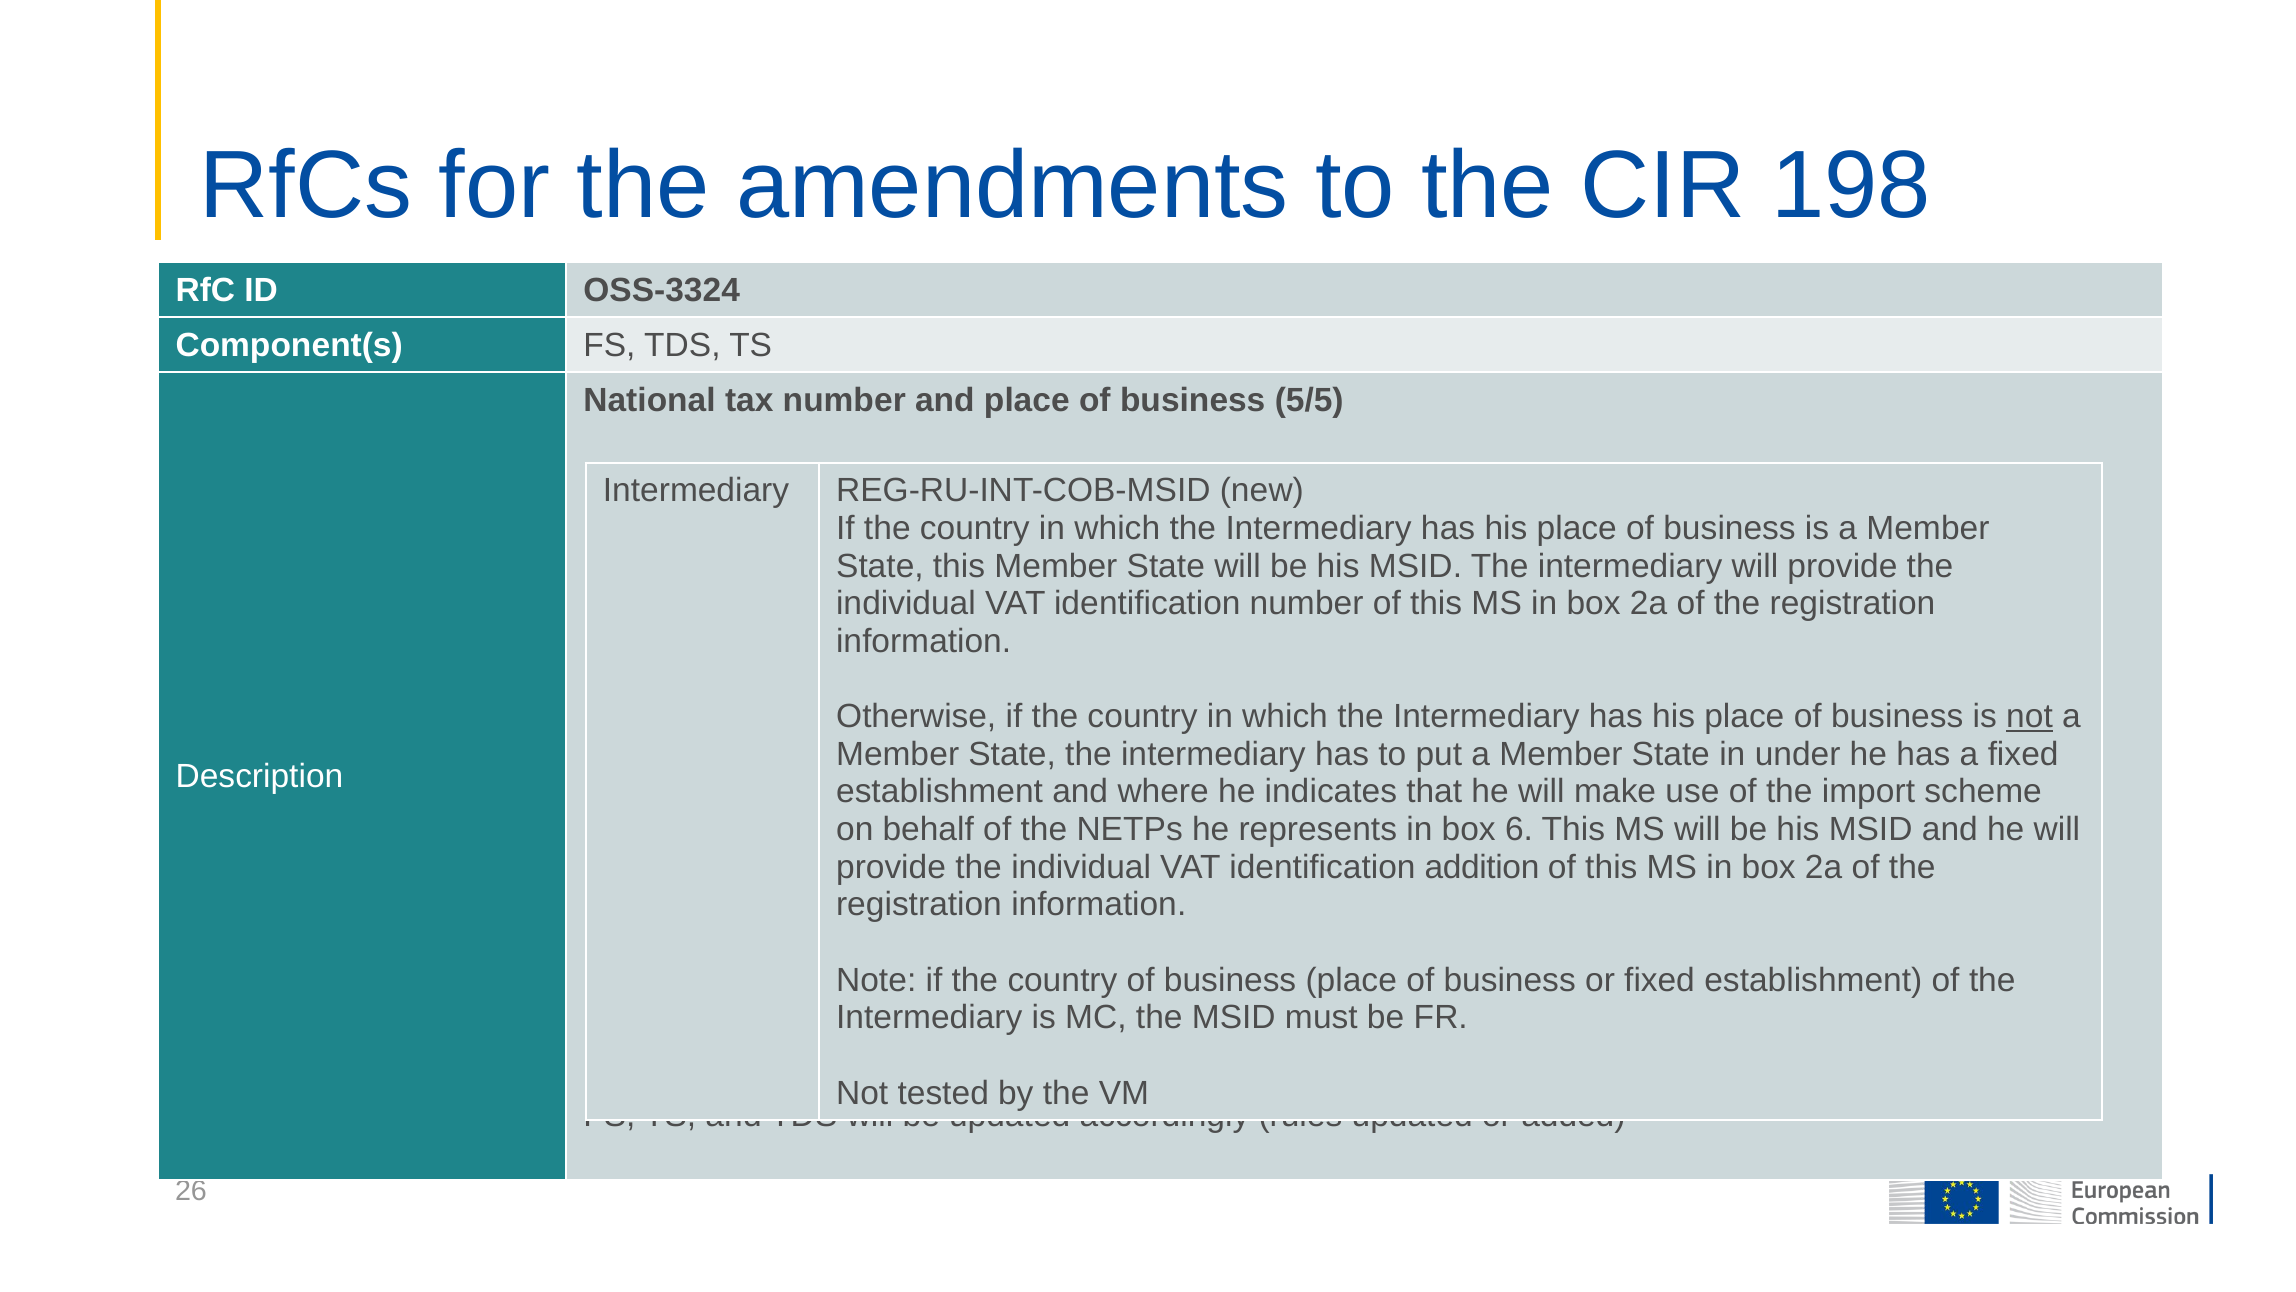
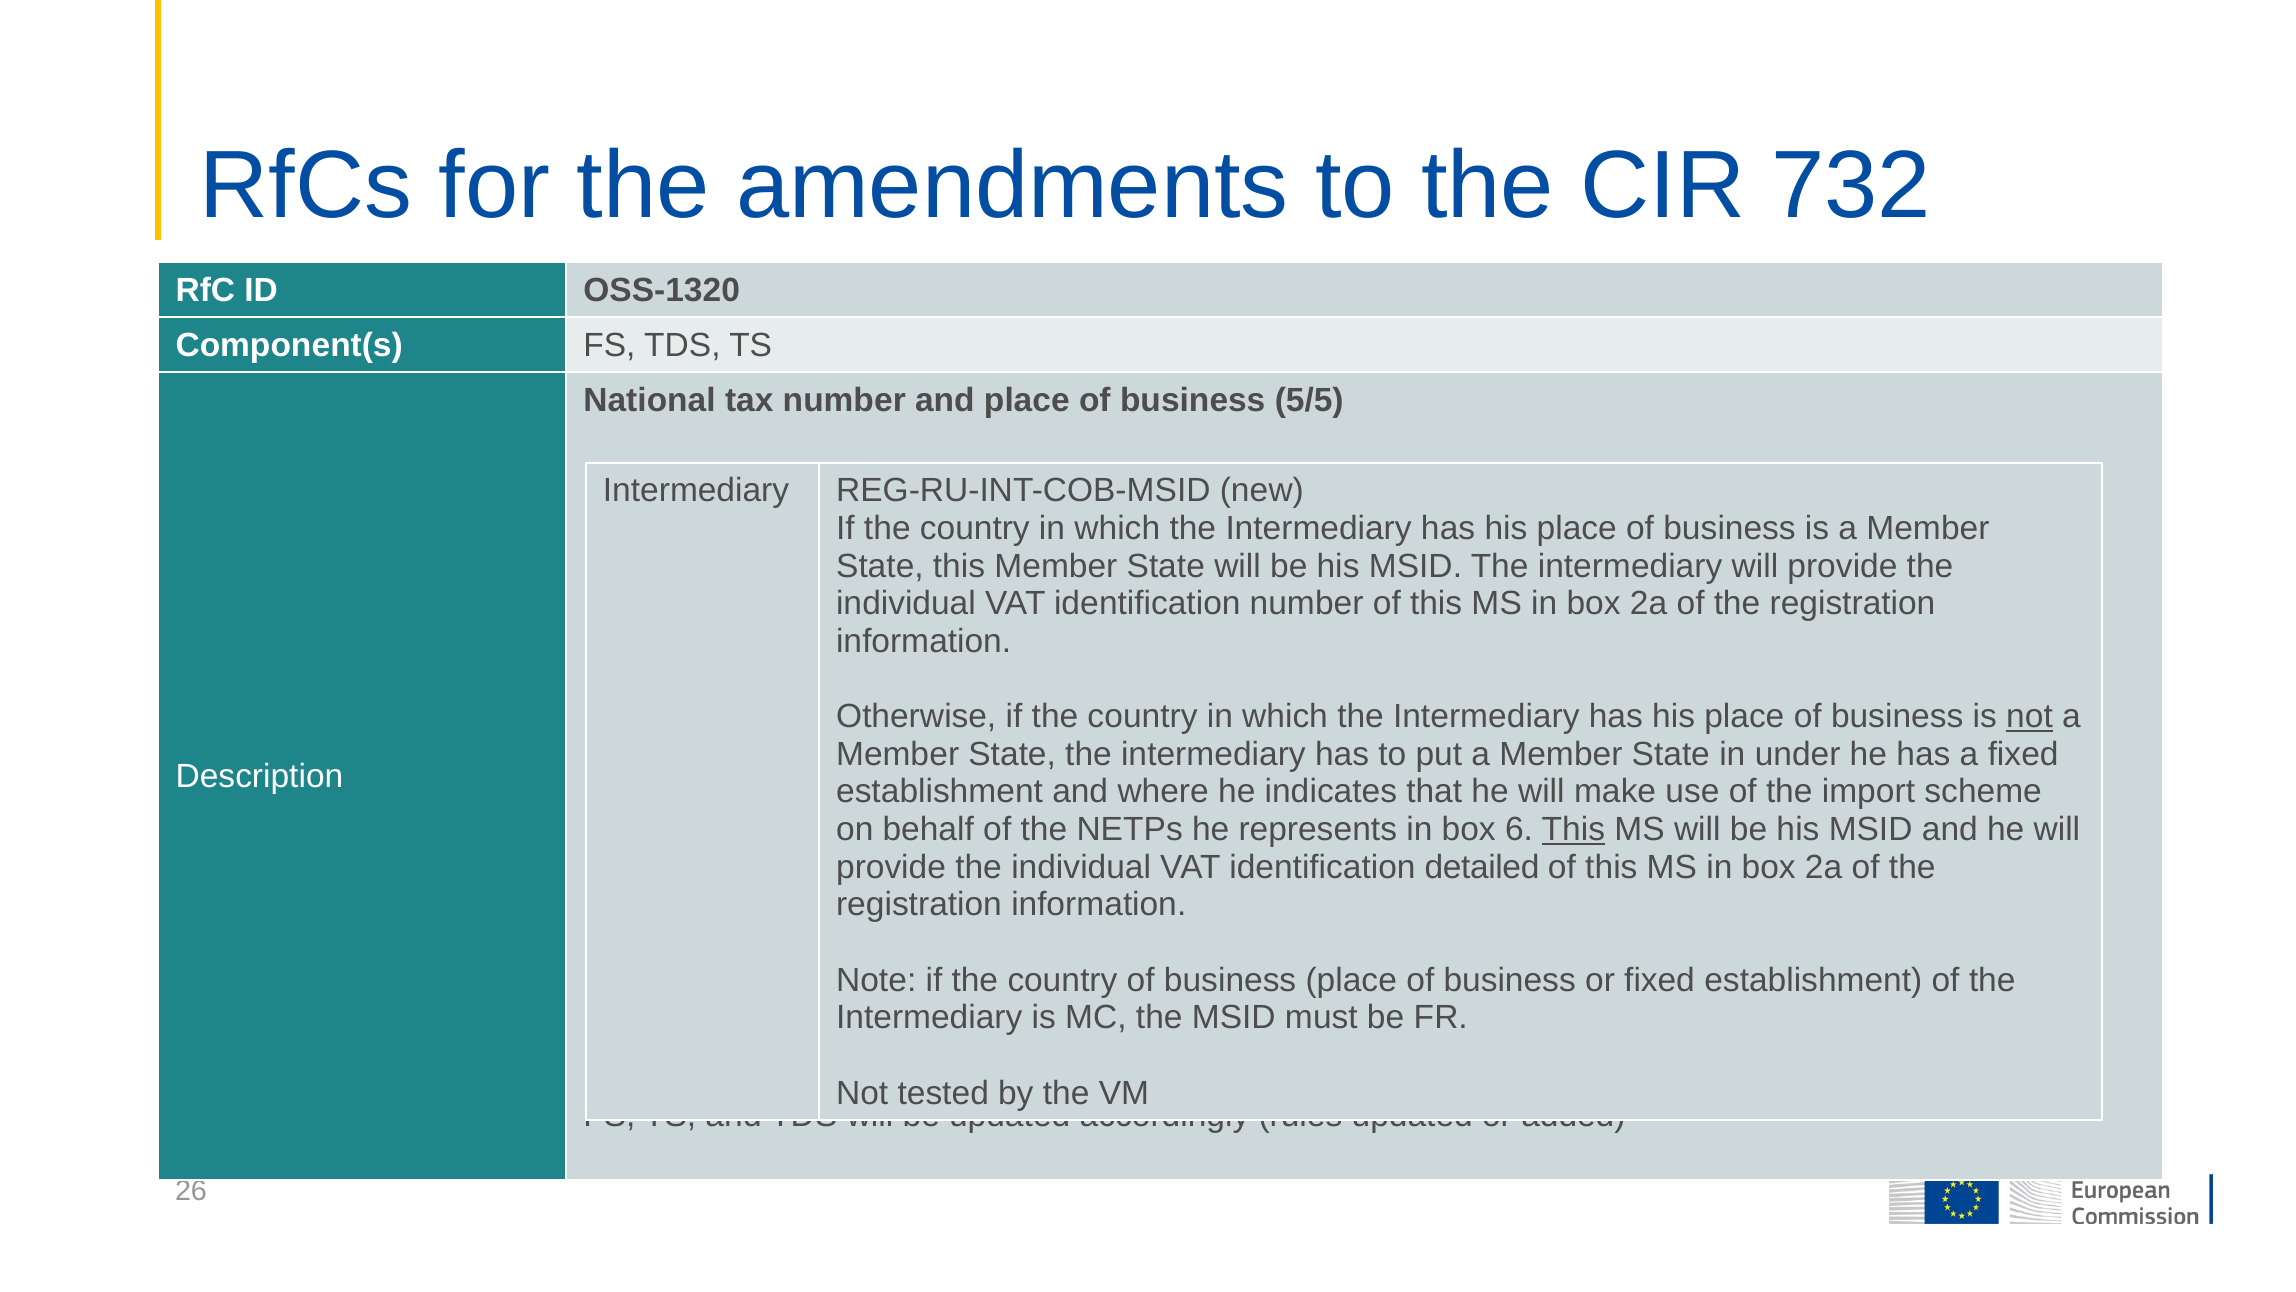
198: 198 -> 732 (1851, 186)
OSS-3324: OSS-3324 -> OSS-1320 (662, 290)
This underline: none -> present (1573, 829)
addition: addition -> detailed (1482, 867)
